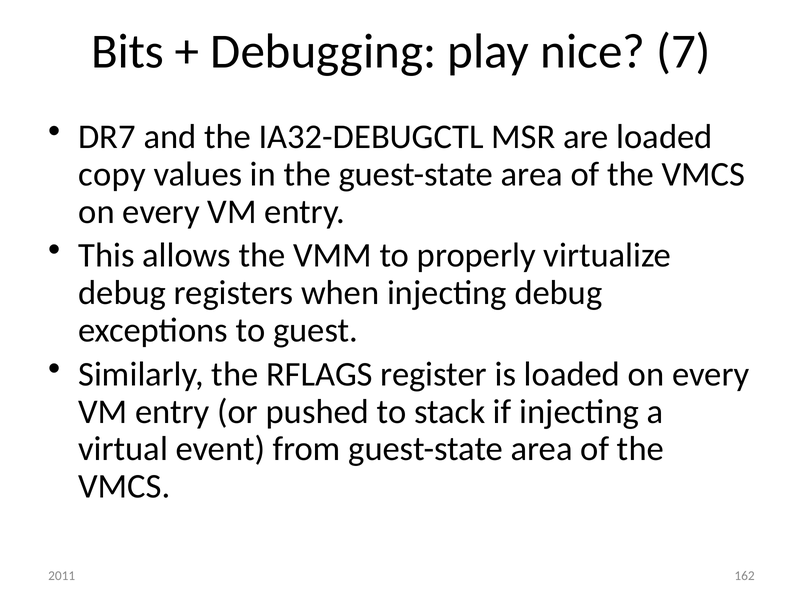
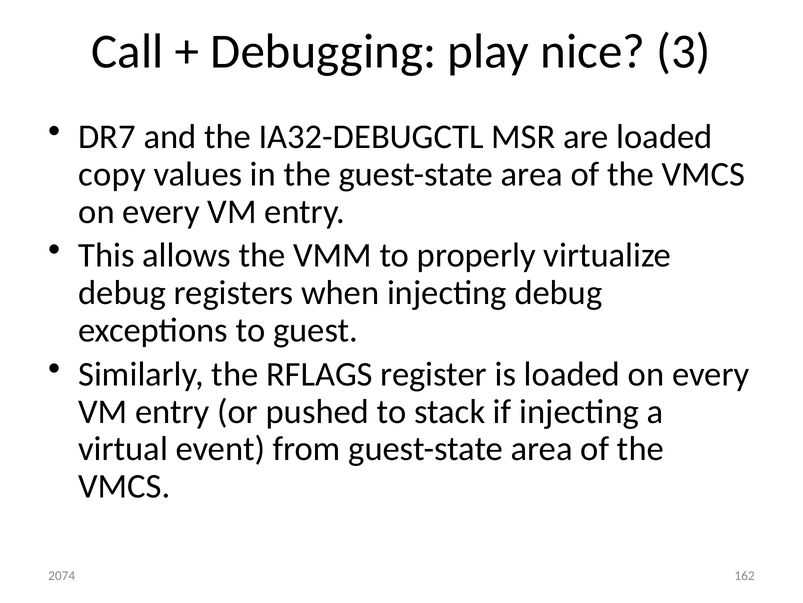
Bits: Bits -> Call (127, 51)
7: 7 -> 3 (684, 51)
2011: 2011 -> 2074 (62, 575)
